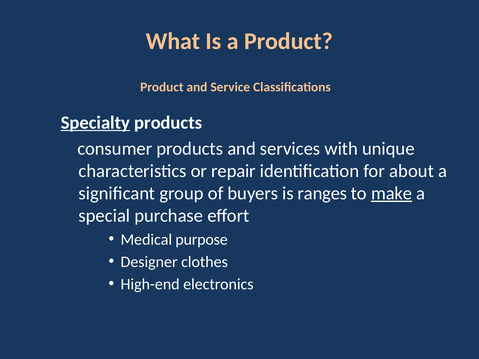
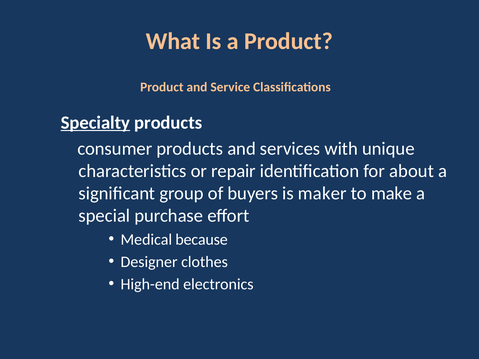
ranges: ranges -> maker (322, 193)
make underline: present -> none (392, 193)
purpose: purpose -> because (202, 240)
